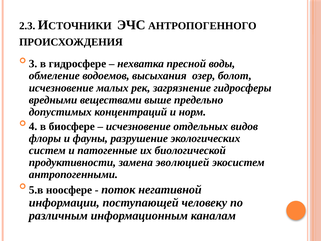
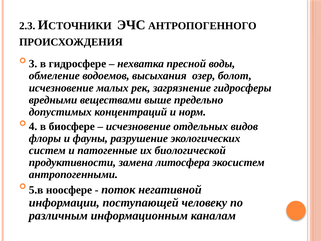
эволюцией: эволюцией -> литосфера (183, 162)
